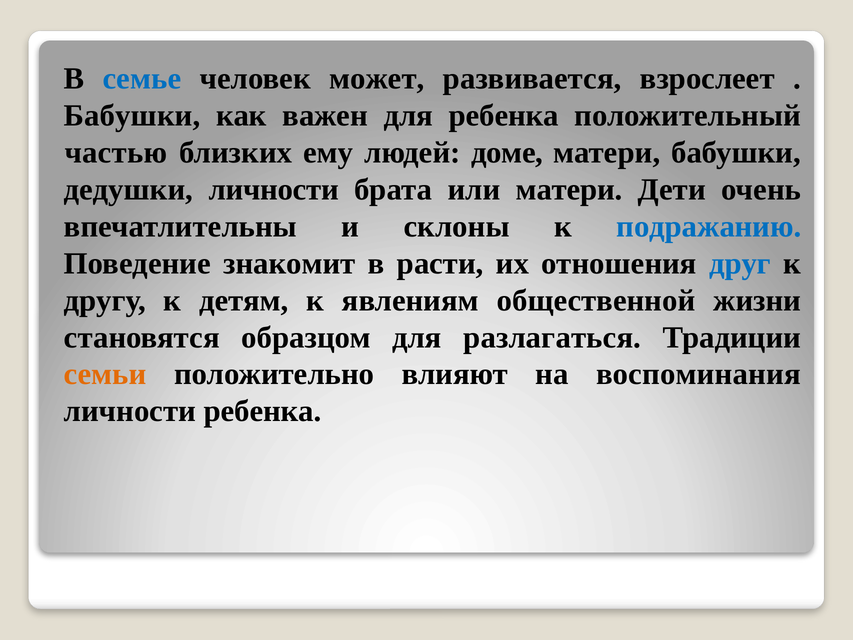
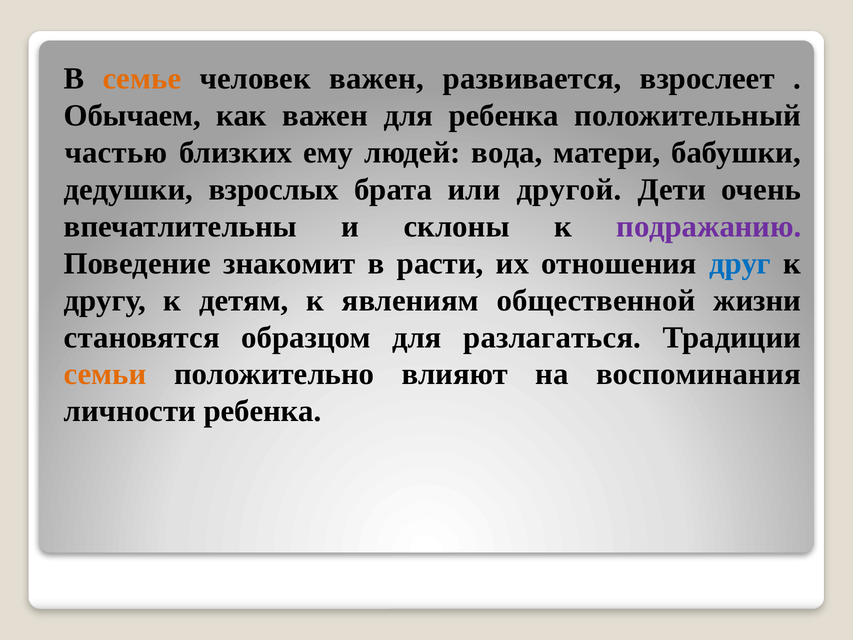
семье colour: blue -> orange (142, 79)
человек может: может -> важен (377, 79)
Бабушки: Бабушки -> Обычаем (132, 116)
доме: доме -> вода (507, 153)
дедушки личности: личности -> взрослых (274, 189)
или матери: матери -> другой (569, 189)
подражанию colour: blue -> purple (709, 226)
